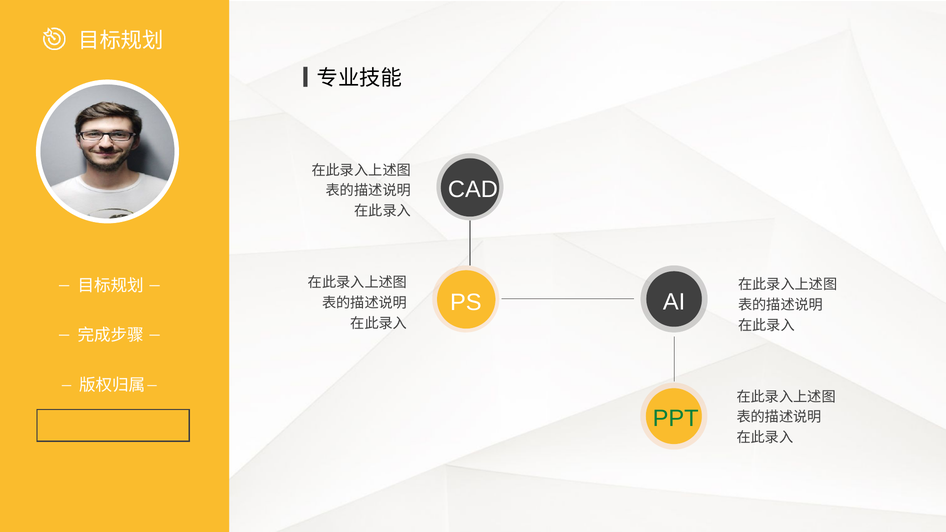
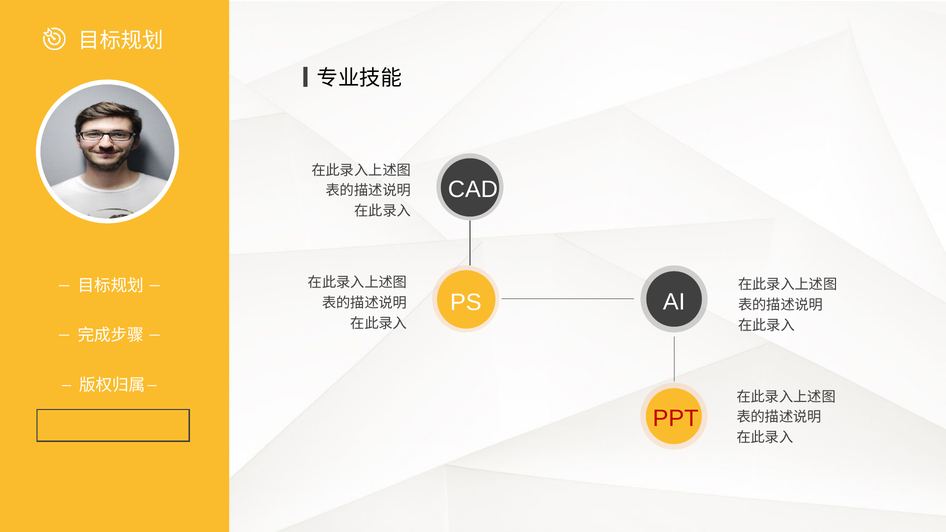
PPT colour: green -> red (676, 418)
